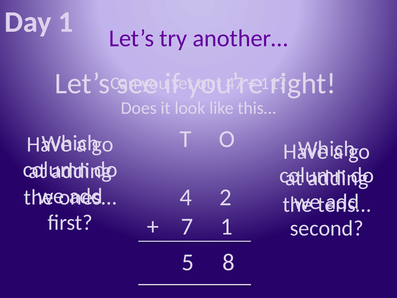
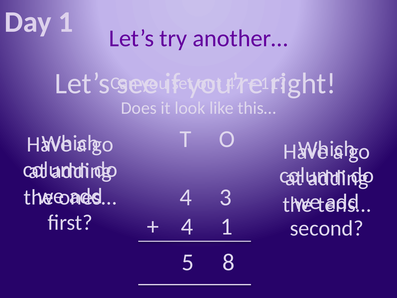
2: 2 -> 3 (225, 197)
7: 7 -> 4 (187, 226)
